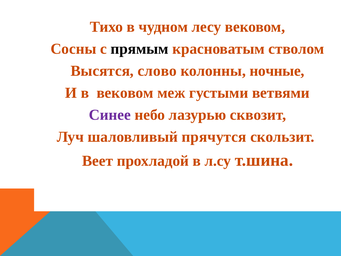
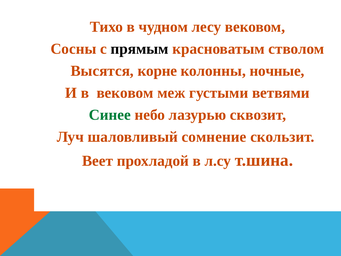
слово: слово -> корне (157, 71)
Синее colour: purple -> green (110, 115)
прячутся: прячутся -> сомнение (214, 137)
